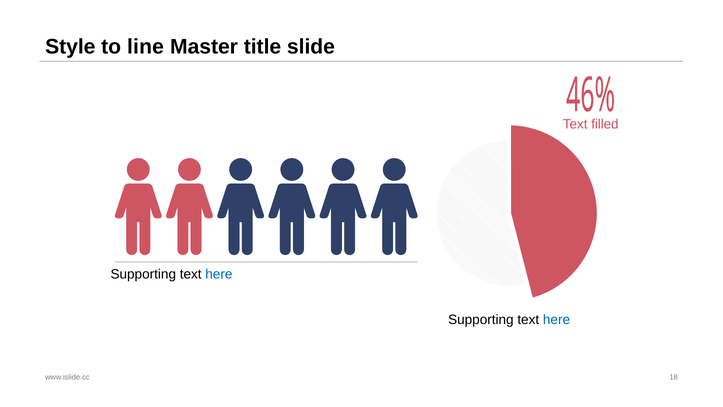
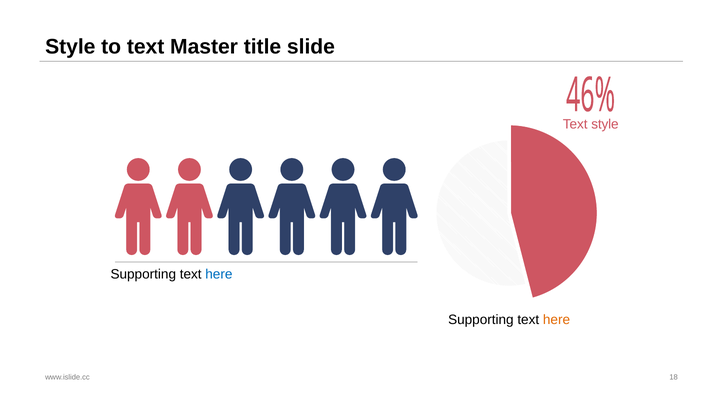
to line: line -> text (146, 47)
Text filled: filled -> style (605, 124)
here colour: blue -> orange (556, 319)
